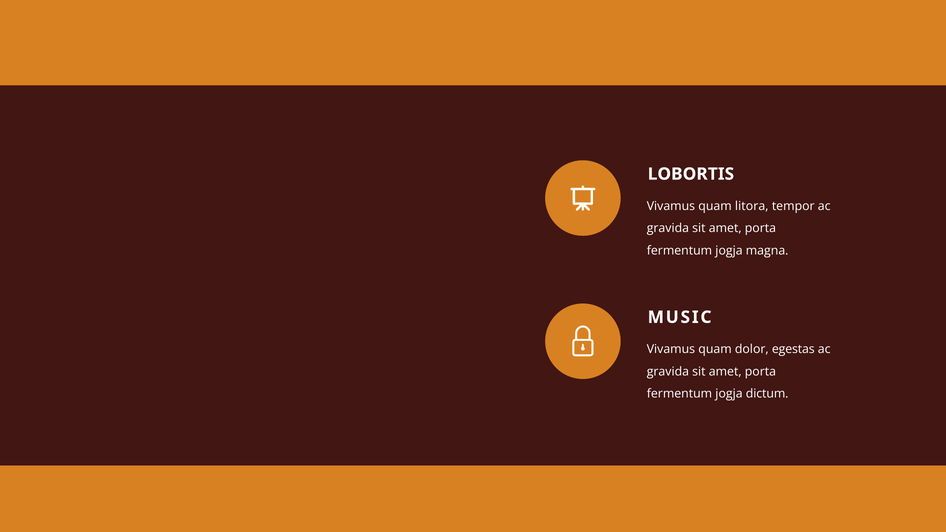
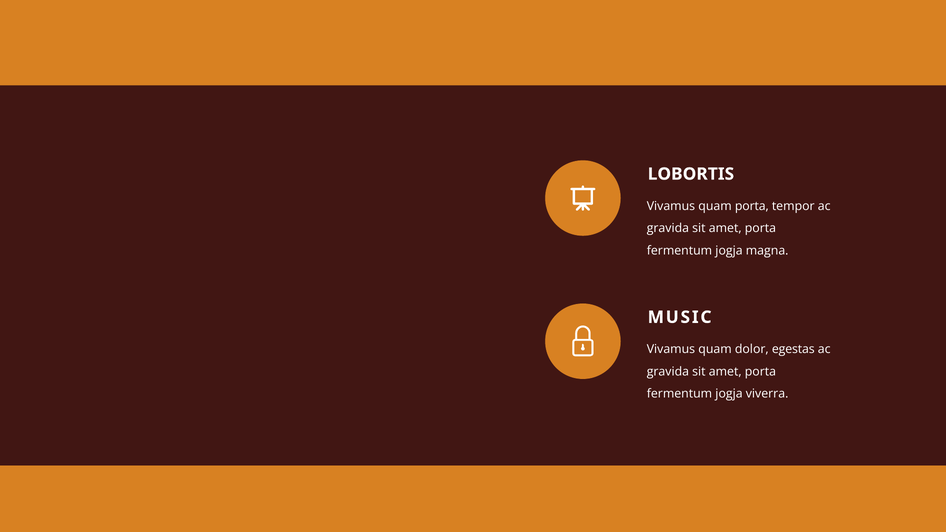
quam litora: litora -> porta (752, 206)
dictum: dictum -> viverra (767, 394)
